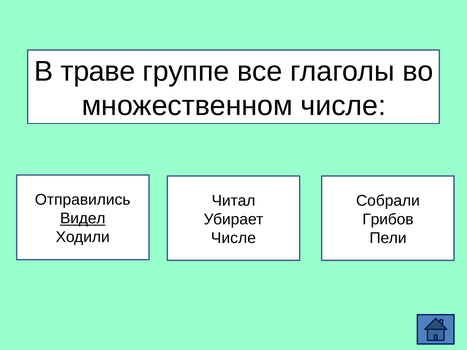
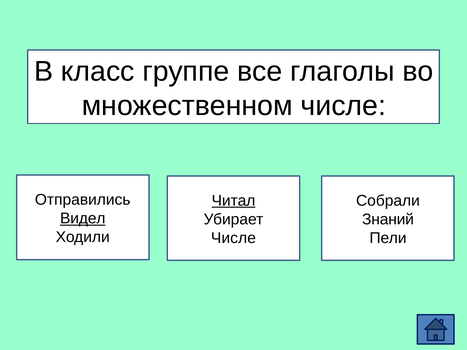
траве: траве -> класс (98, 71)
Читал underline: none -> present (233, 201)
Грибов: Грибов -> Знаний (388, 219)
